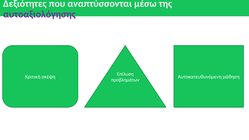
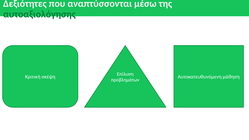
αυτοαξιολόγησης colour: purple -> green (39, 14)
